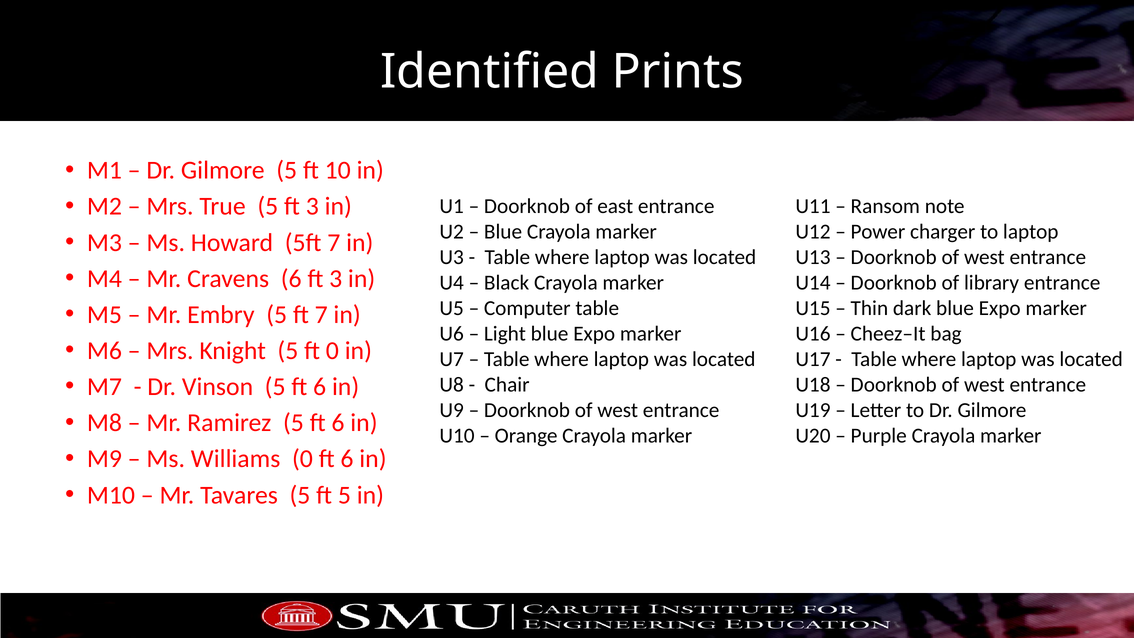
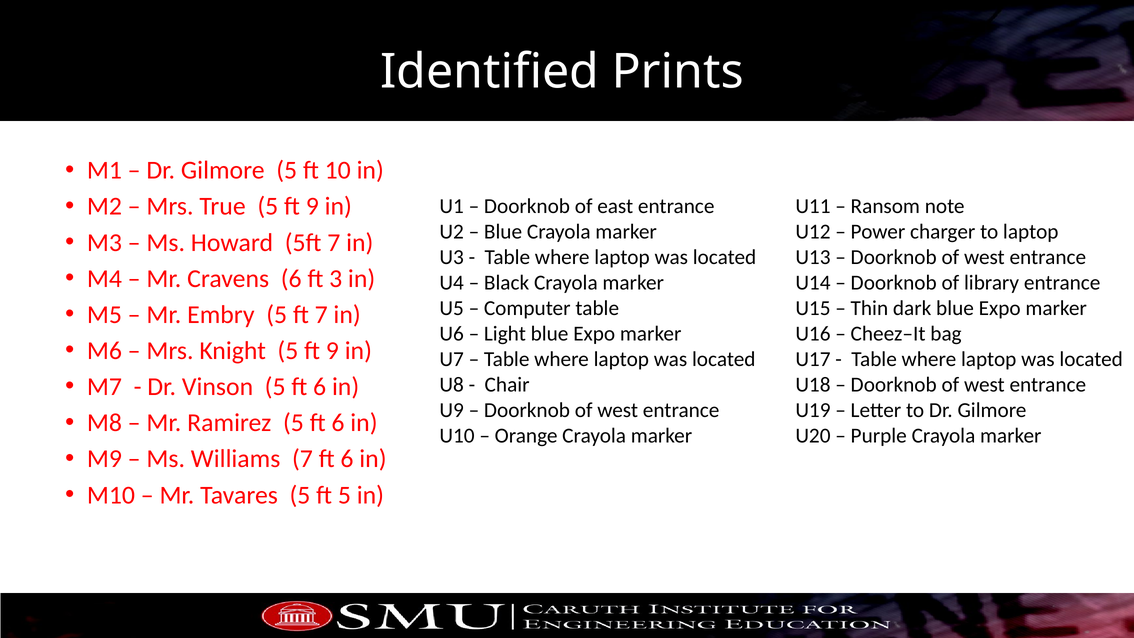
True 5 ft 3: 3 -> 9 (312, 206)
Knight 5 ft 0: 0 -> 9 (332, 351)
Williams 0: 0 -> 7 (302, 459)
